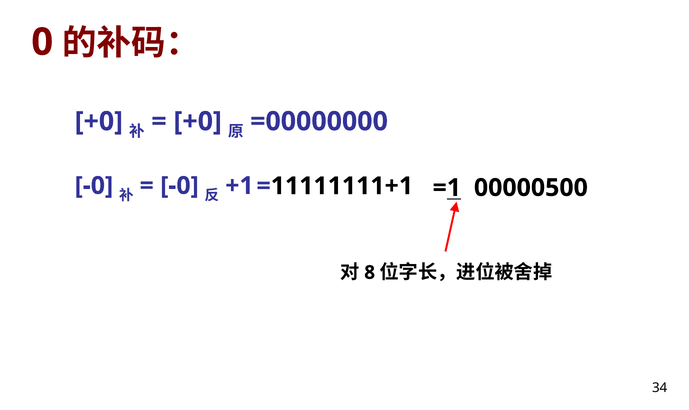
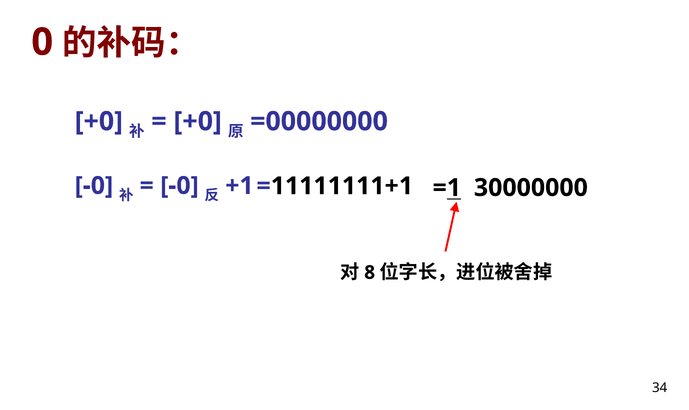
00000500: 00000500 -> 30000000 (531, 188)
